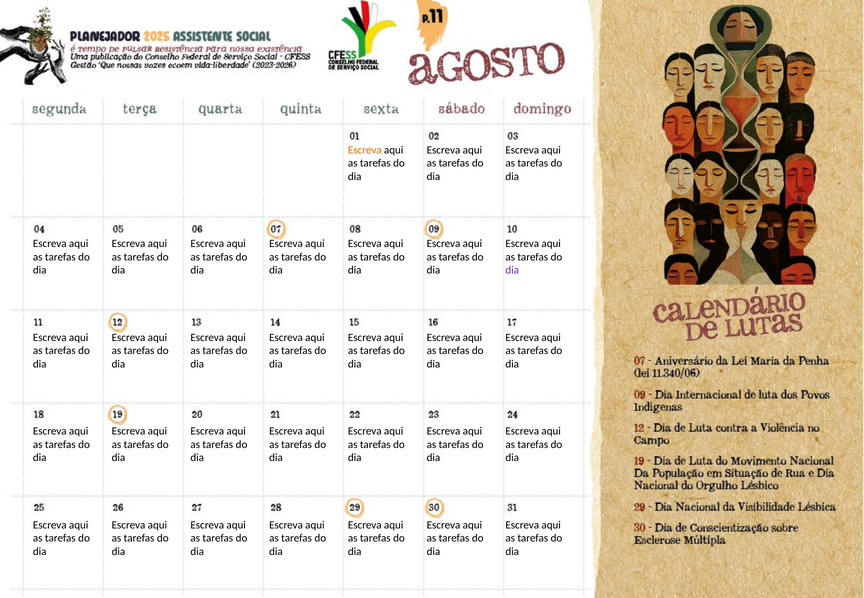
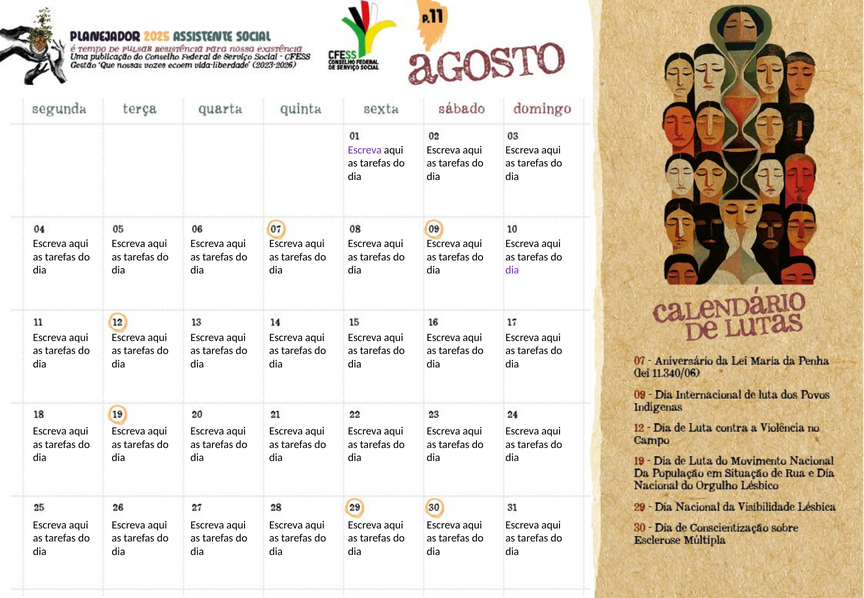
Escreva colour: orange -> purple (365, 150)
